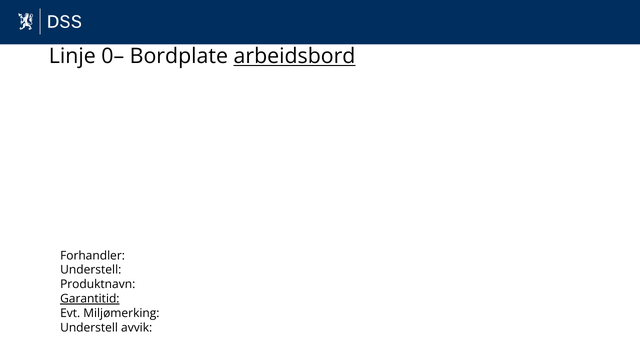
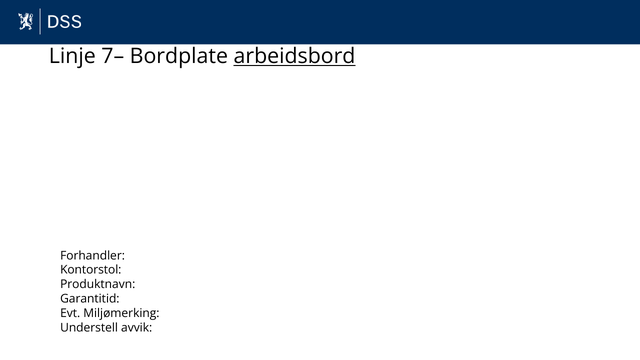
0–: 0– -> 7– (113, 56)
Understell: Understell -> Kontorstol (91, 270)
Garantitid underline: present -> none (90, 299)
